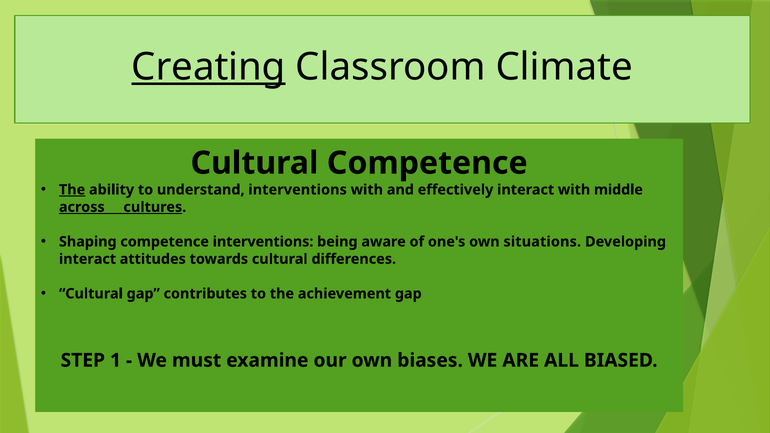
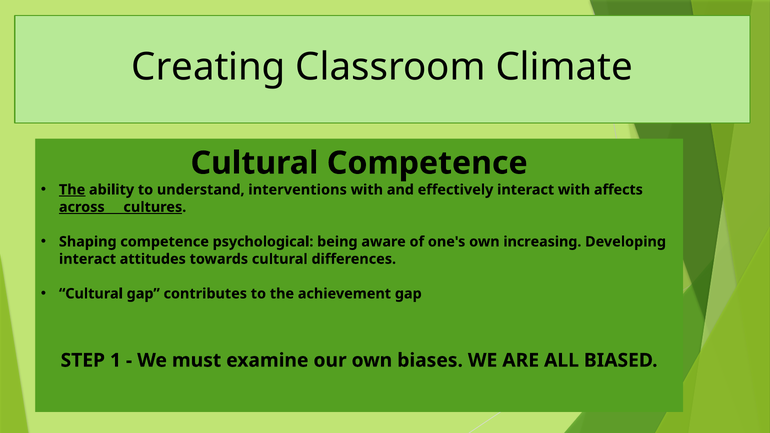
Creating underline: present -> none (208, 67)
middle: middle -> affects (618, 190)
competence interventions: interventions -> psychological (263, 242)
situations: situations -> increasing (542, 242)
